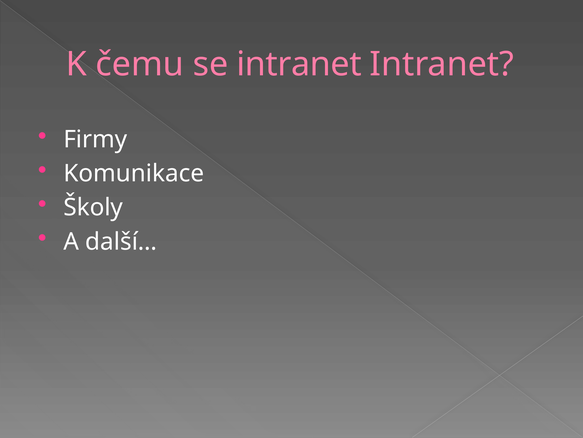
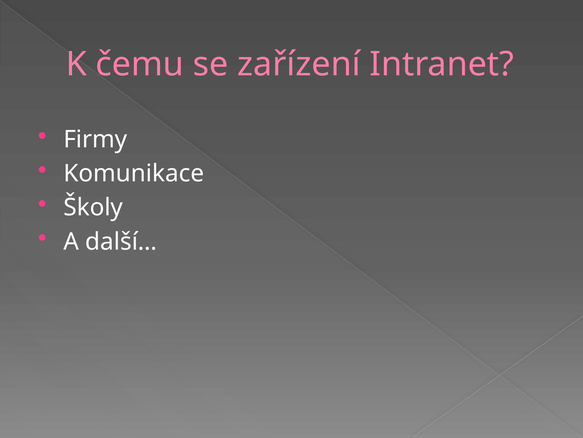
se intranet: intranet -> zařízení (299, 64)
